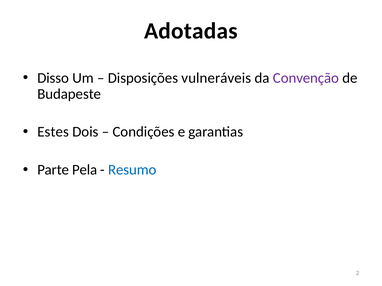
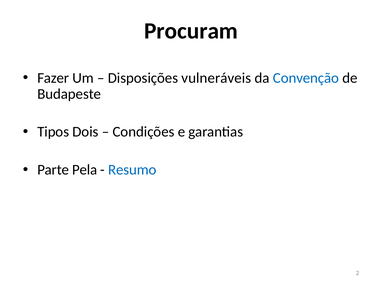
Adotadas: Adotadas -> Procuram (191, 31)
Disso: Disso -> Fazer (53, 78)
Convenção colour: purple -> blue (306, 78)
Estes: Estes -> Tipos (53, 132)
